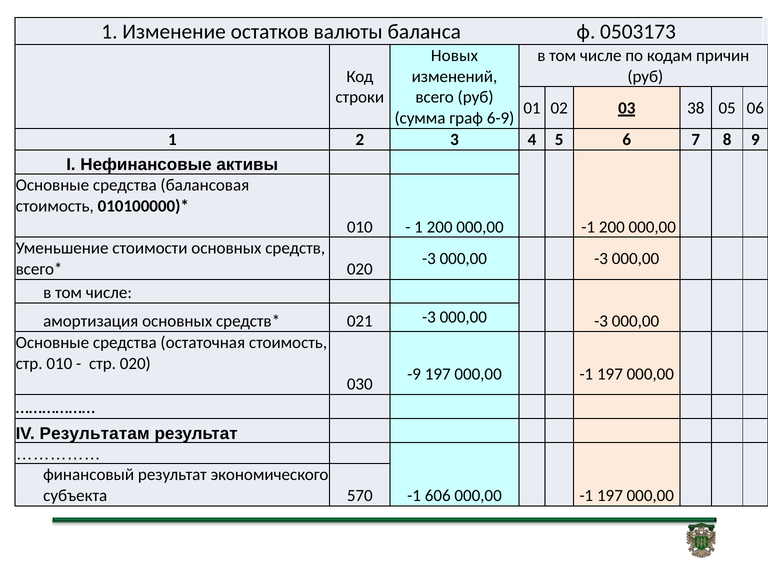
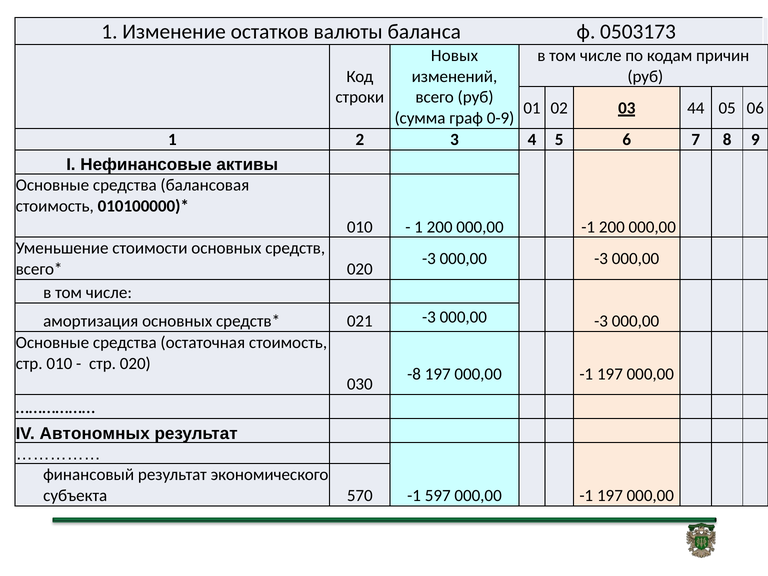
38: 38 -> 44 (696, 108)
6-9: 6-9 -> 0-9 (501, 118)
-9: -9 -> -8 (414, 374)
Результатам: Результатам -> Автономных (95, 433)
606: 606 -> 597 (438, 496)
